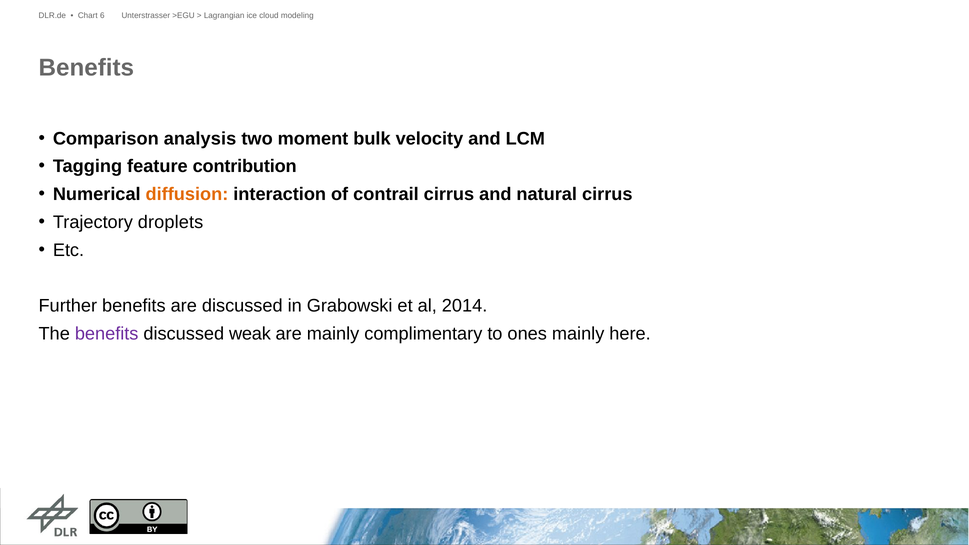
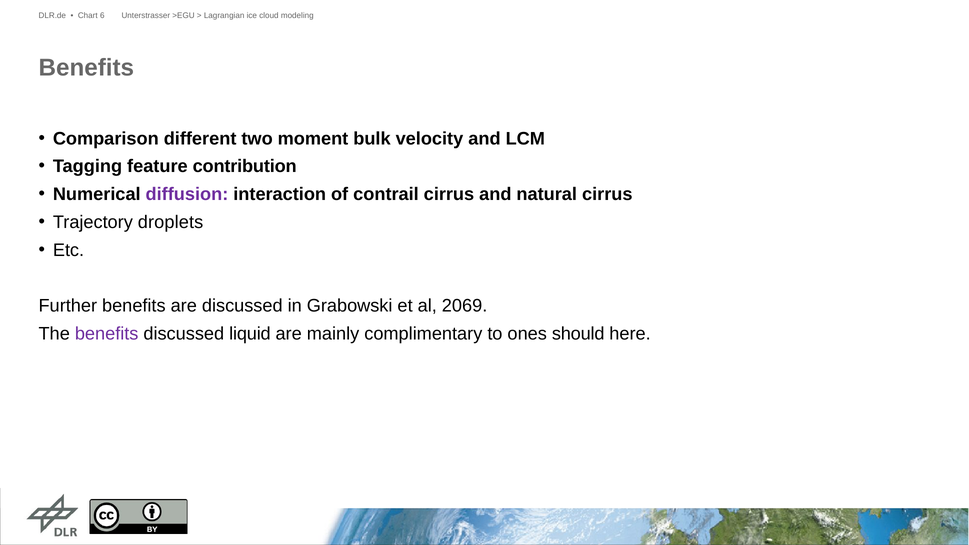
analysis: analysis -> different (200, 139)
diffusion colour: orange -> purple (187, 194)
2014: 2014 -> 2069 (465, 306)
weak: weak -> liquid (250, 334)
ones mainly: mainly -> should (578, 334)
